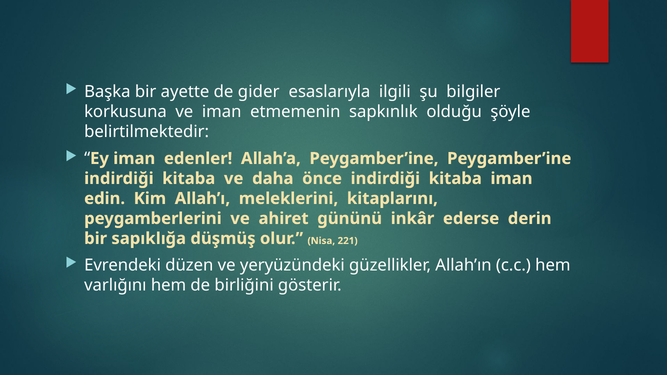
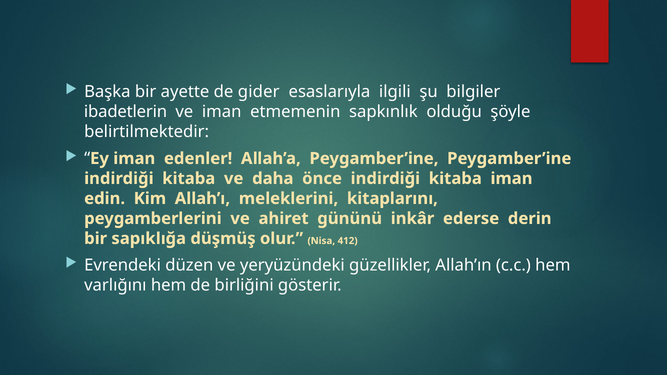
korkusuna: korkusuna -> ibadetlerin (126, 112)
221: 221 -> 412 (348, 241)
